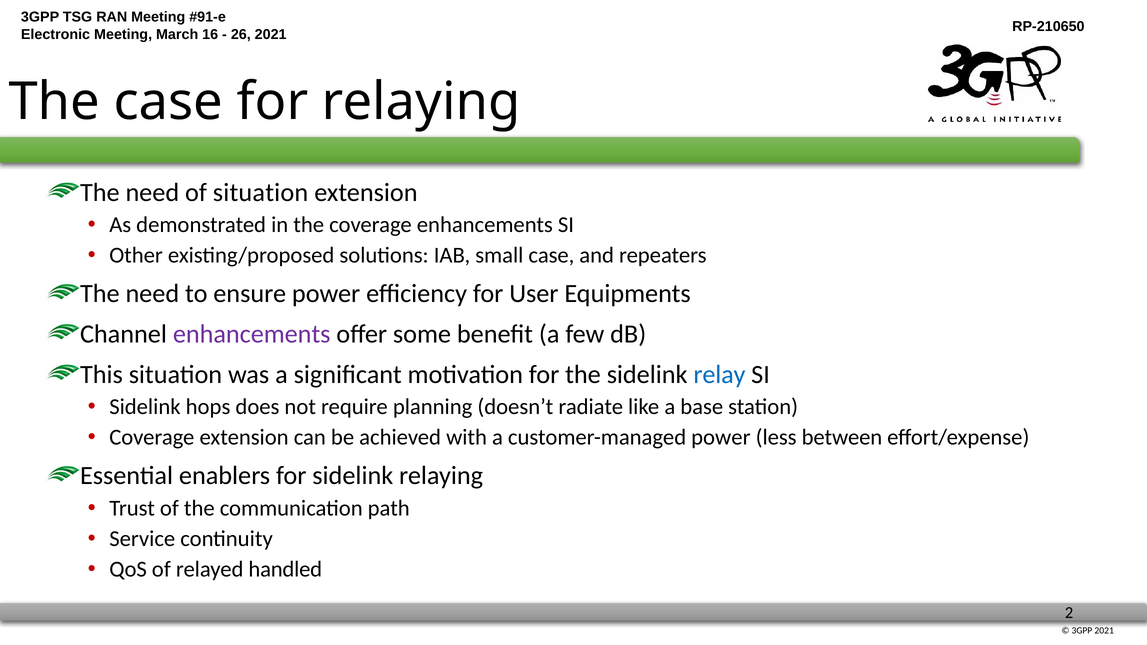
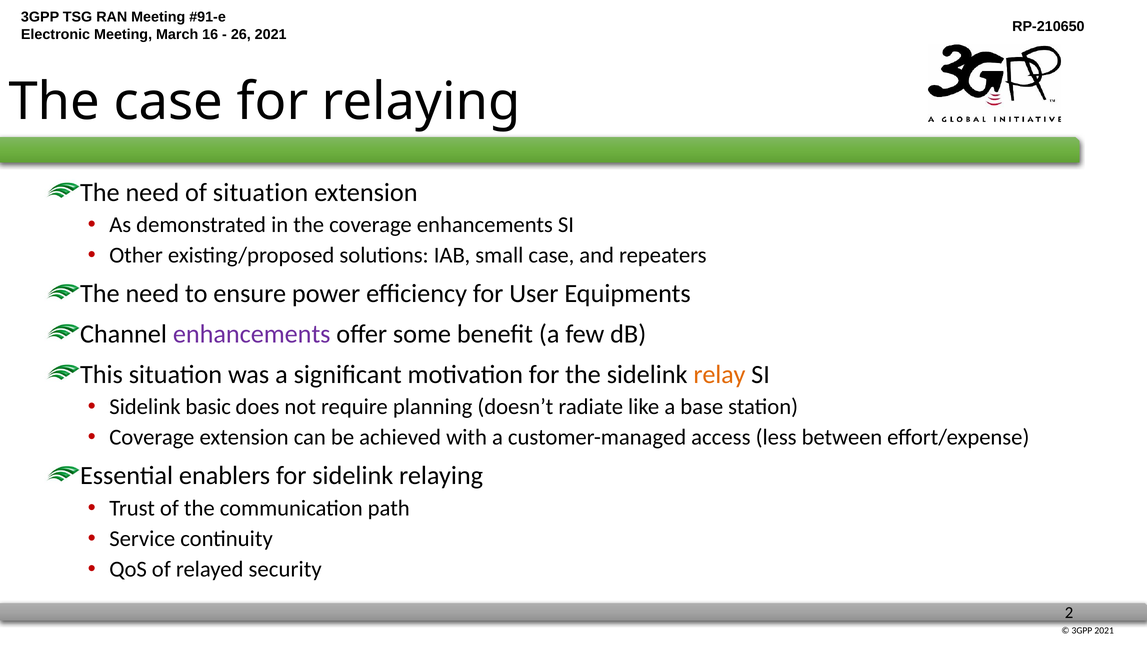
relay colour: blue -> orange (719, 375)
hops: hops -> basic (208, 407)
customer-managed power: power -> access (721, 438)
handled: handled -> security (285, 569)
